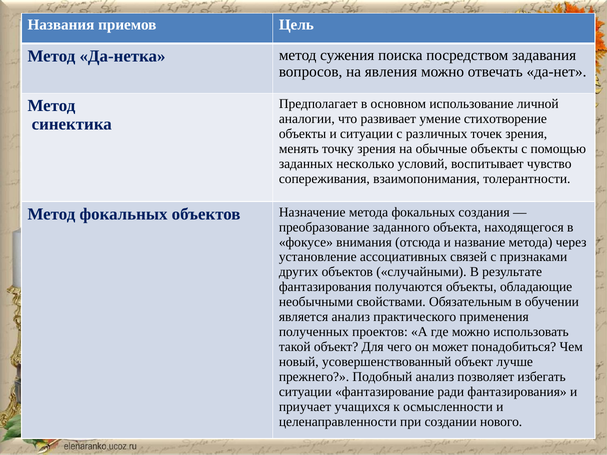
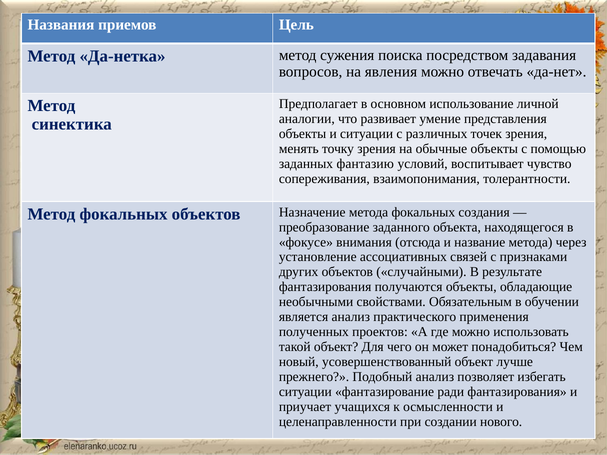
стихотворение: стихотворение -> представления (505, 119)
несколько: несколько -> фантазию (365, 164)
